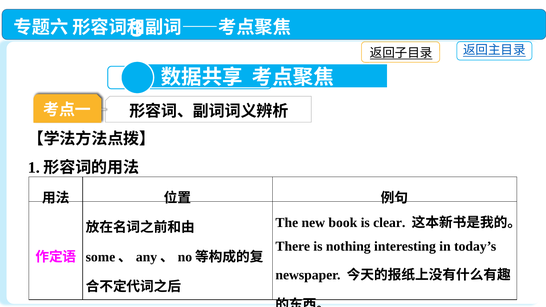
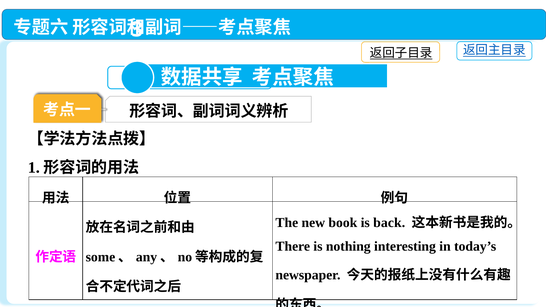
clear: clear -> back (389, 223)
